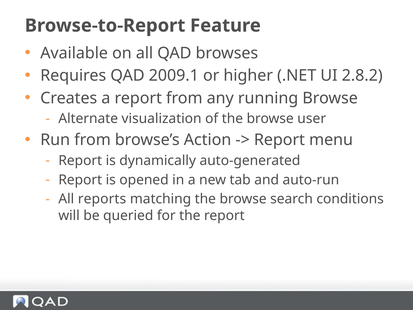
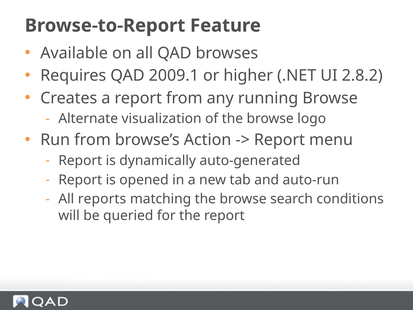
user: user -> logo (312, 119)
